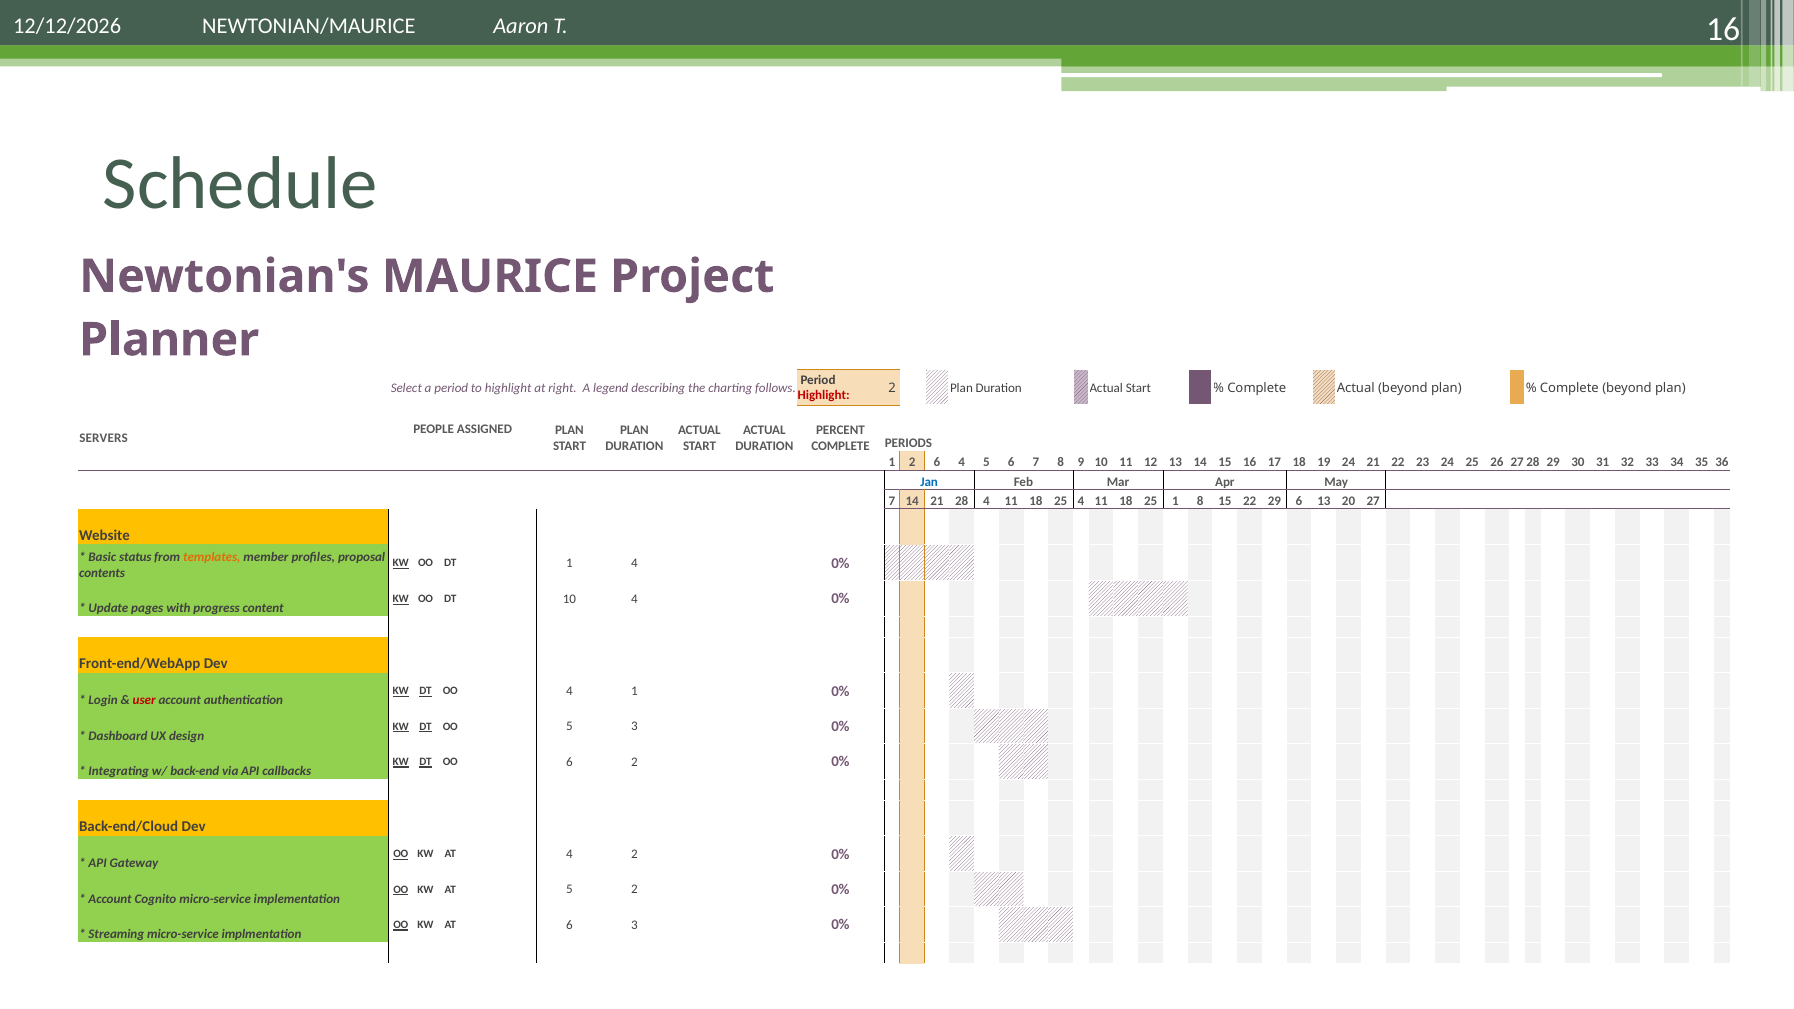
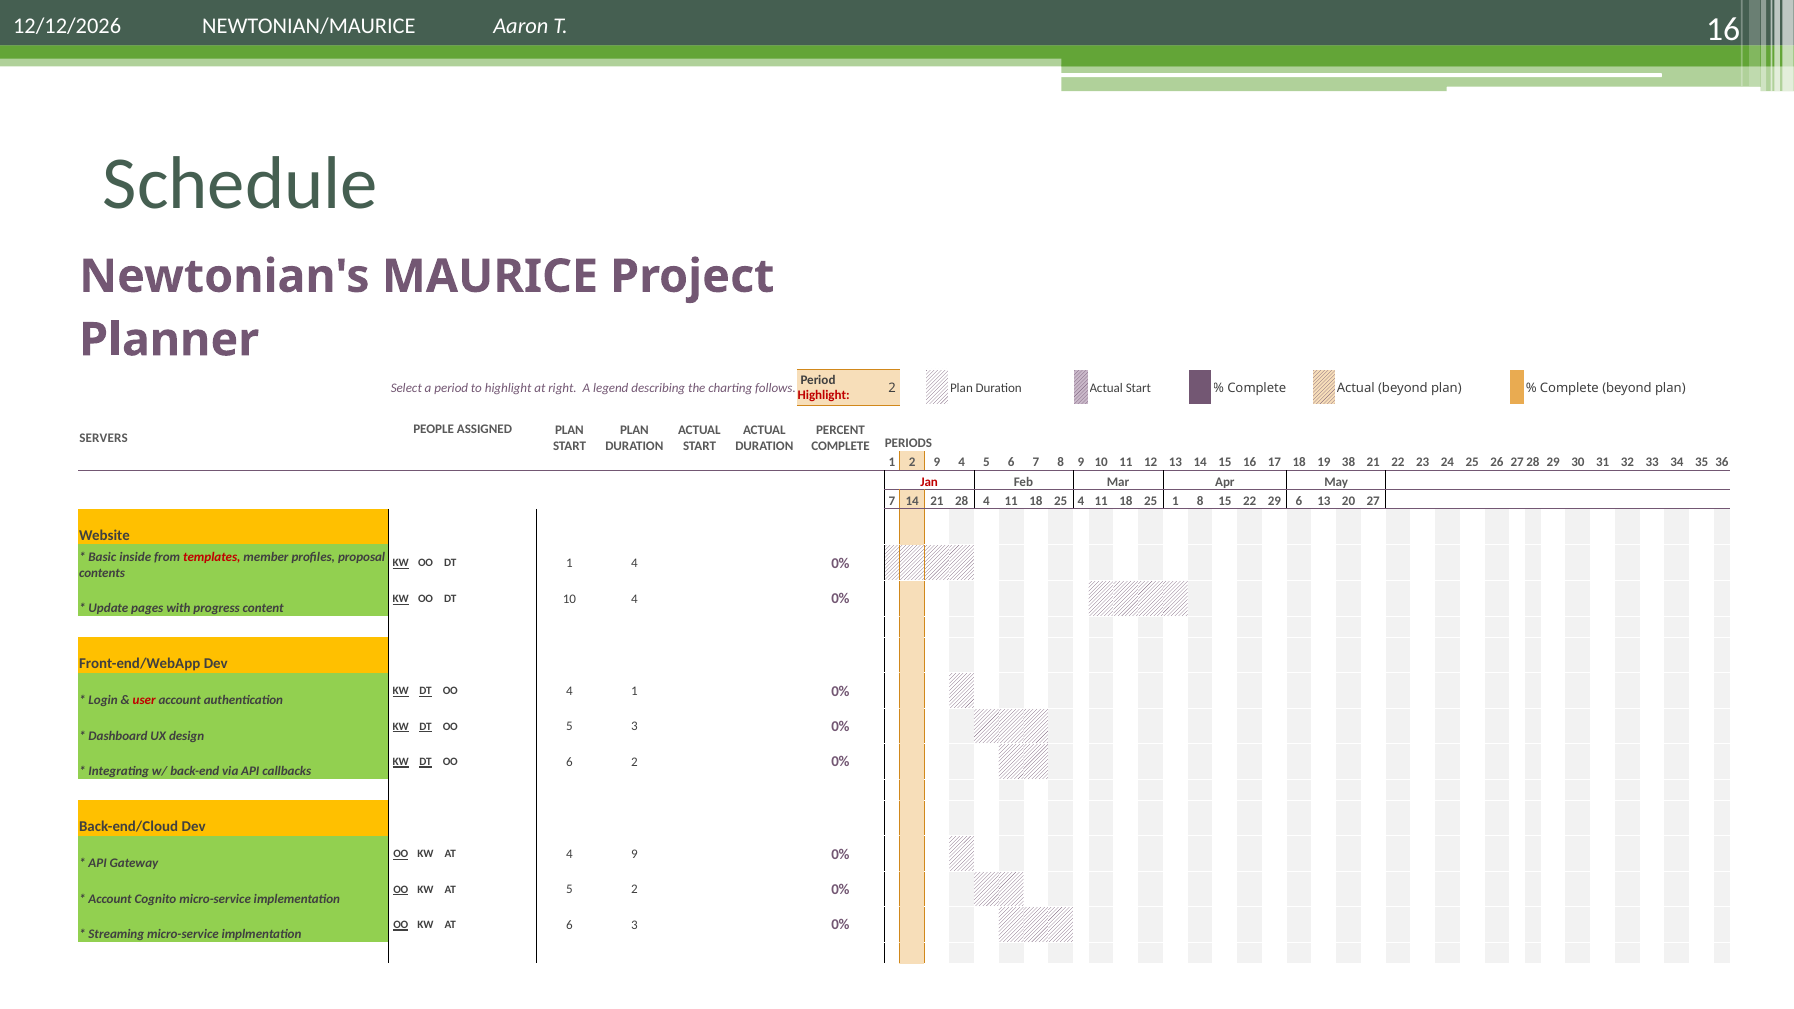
2 6: 6 -> 9 (937, 463)
19 24: 24 -> 38 (1349, 463)
Jan colour: blue -> red (929, 482)
status: status -> inside (135, 557)
templates colour: orange -> red (212, 557)
4 2: 2 -> 9 (634, 854)
